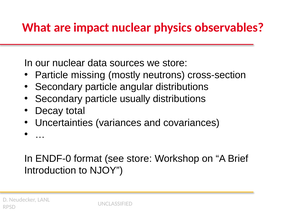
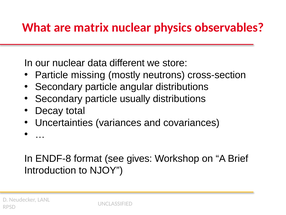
impact: impact -> matrix (91, 27)
sources: sources -> different (127, 63)
ENDF-0: ENDF-0 -> ENDF-8 (53, 158)
see store: store -> gives (139, 158)
